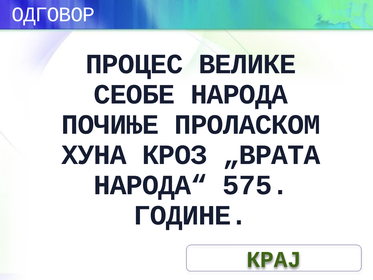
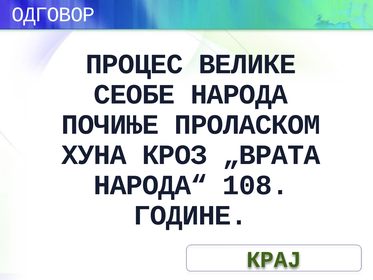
575: 575 -> 108 (256, 185)
